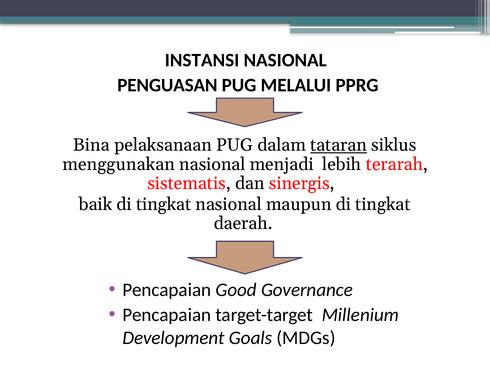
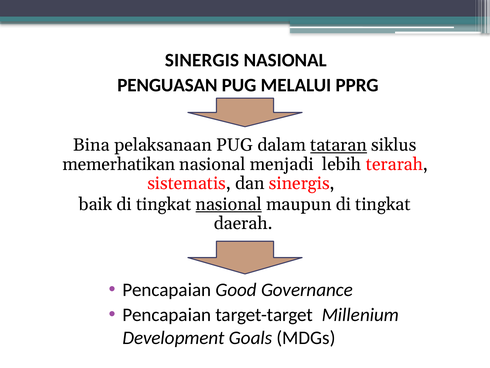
INSTANSI: INSTANSI -> SINERGIS (202, 60)
menggunakan: menggunakan -> memerhatikan (119, 164)
nasional underline: none -> present (229, 204)
